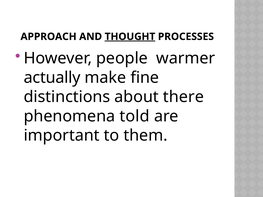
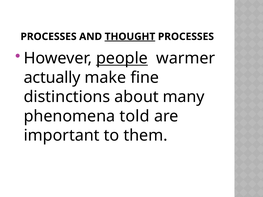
APPROACH: APPROACH -> PROCESSES (49, 37)
people underline: none -> present (122, 58)
there: there -> many (184, 97)
